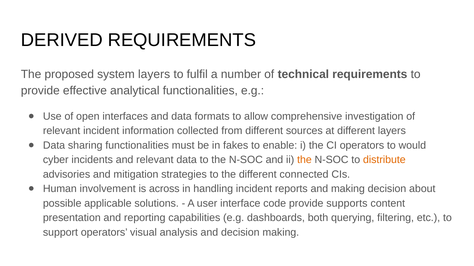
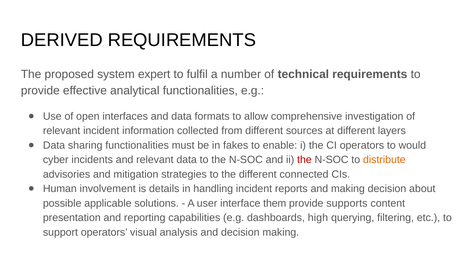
system layers: layers -> expert (154, 75)
the colour: orange -> red (304, 160)
across: across -> details (164, 189)
code: code -> them (275, 204)
both: both -> high (318, 218)
